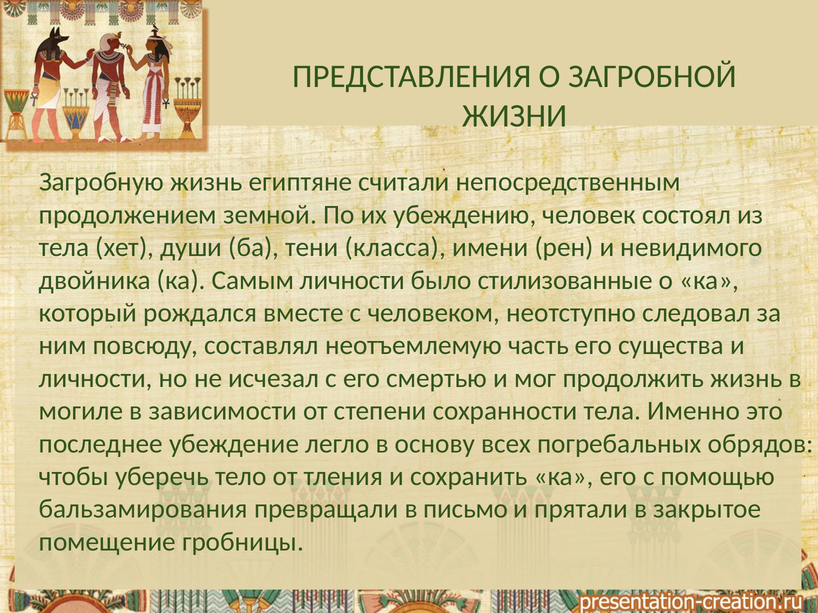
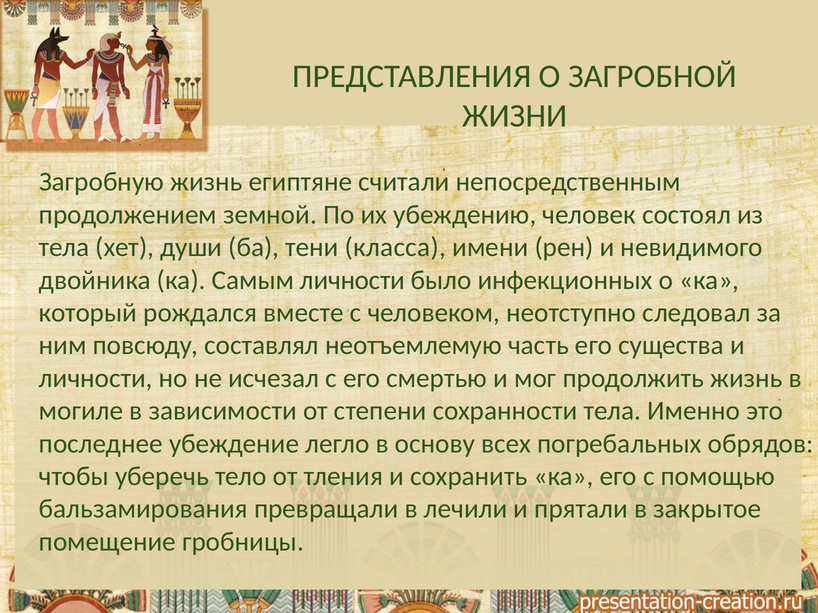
стилизованные: стилизованные -> инфекционных (565, 280)
письмо: письмо -> лечили (466, 509)
